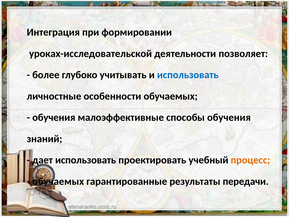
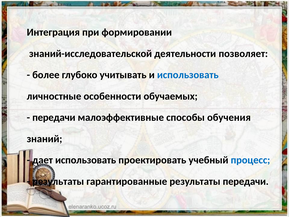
уроках-исследовательской: уроках-исследовательской -> знаний-исследовательской (91, 54)
обучения: обучения -> передачи (54, 117)
процесс colour: orange -> blue (250, 160)
обучаемых: обучаемых -> результаты (58, 181)
